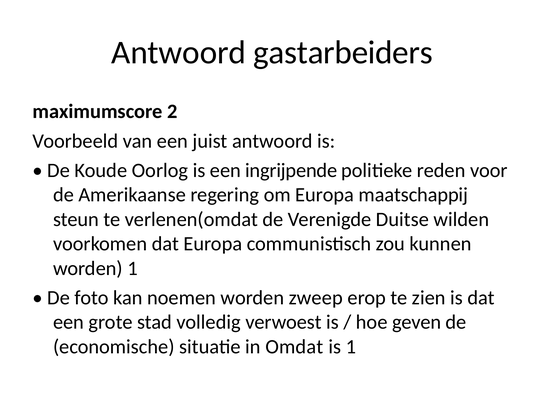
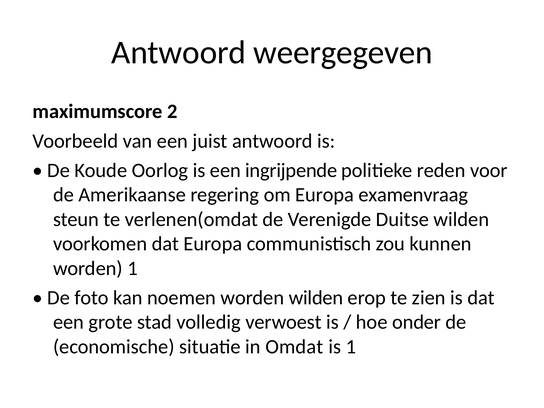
gastarbeiders: gastarbeiders -> weergegeven (343, 53)
maatschappij: maatschappij -> examenvraag (413, 195)
worden zweep: zweep -> wilden (316, 298)
geven: geven -> onder (417, 322)
